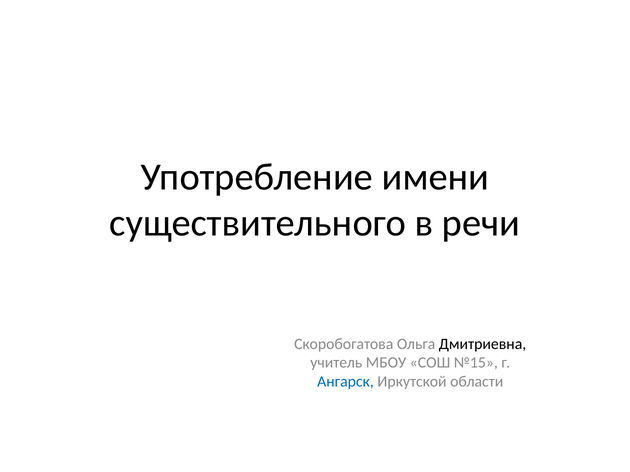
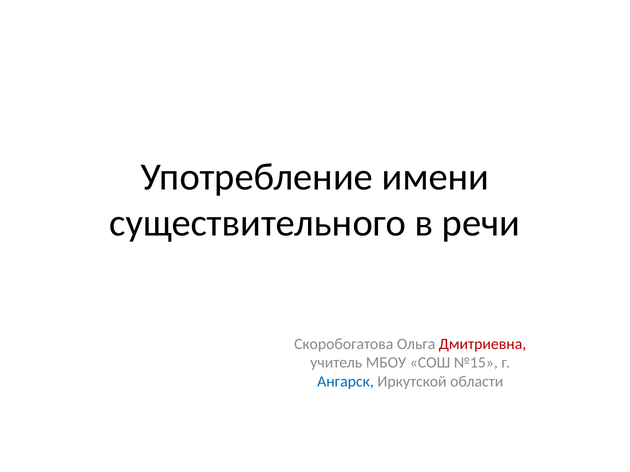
Дмитриевна colour: black -> red (483, 344)
